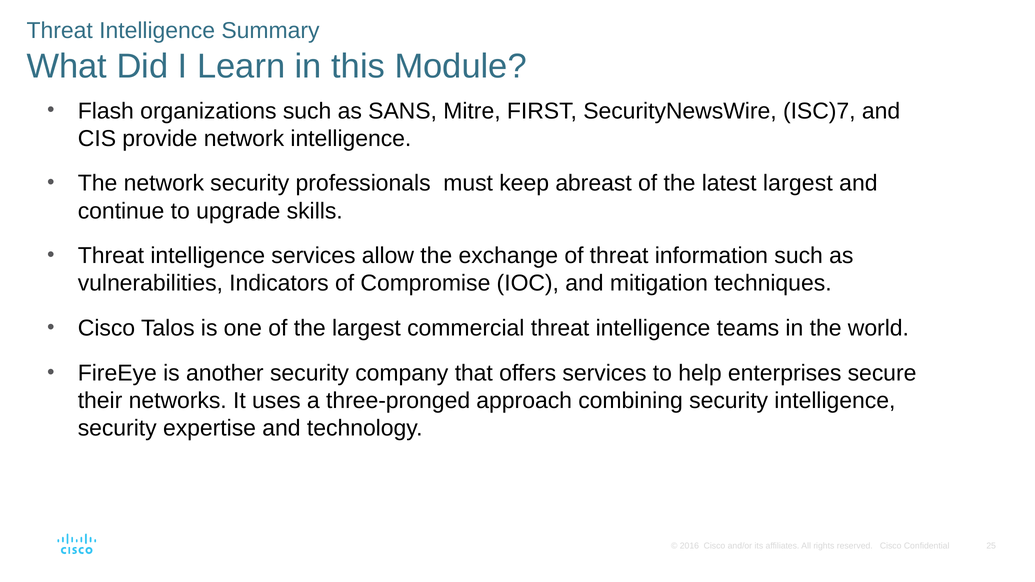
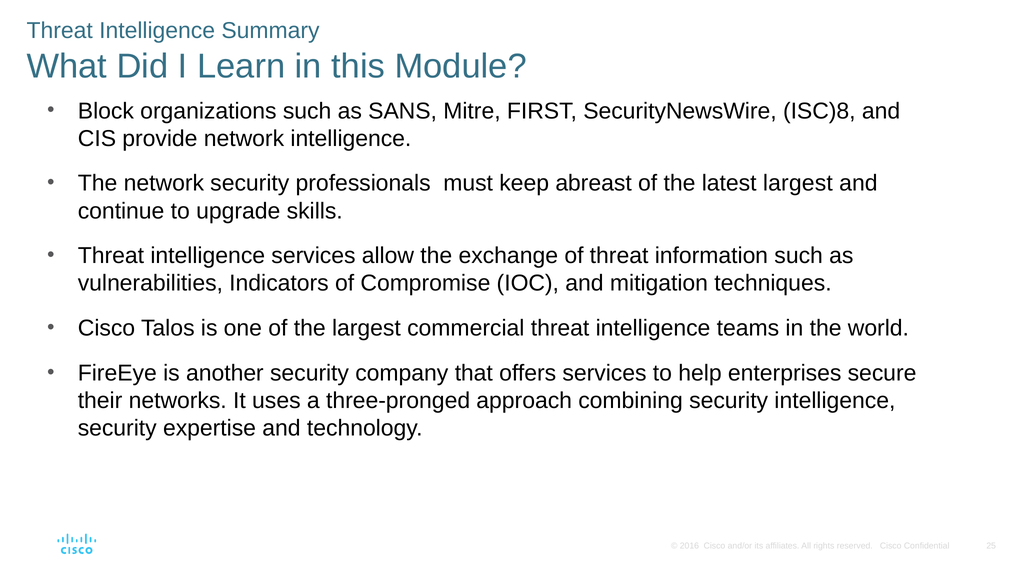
Flash: Flash -> Block (106, 111)
ISC)7: ISC)7 -> ISC)8 (819, 111)
